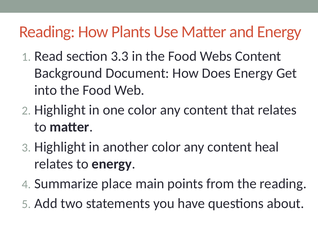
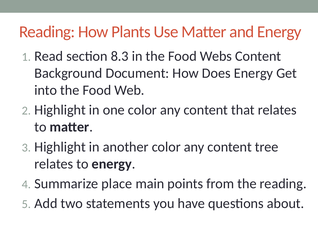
3.3: 3.3 -> 8.3 (120, 56)
heal: heal -> tree (267, 147)
